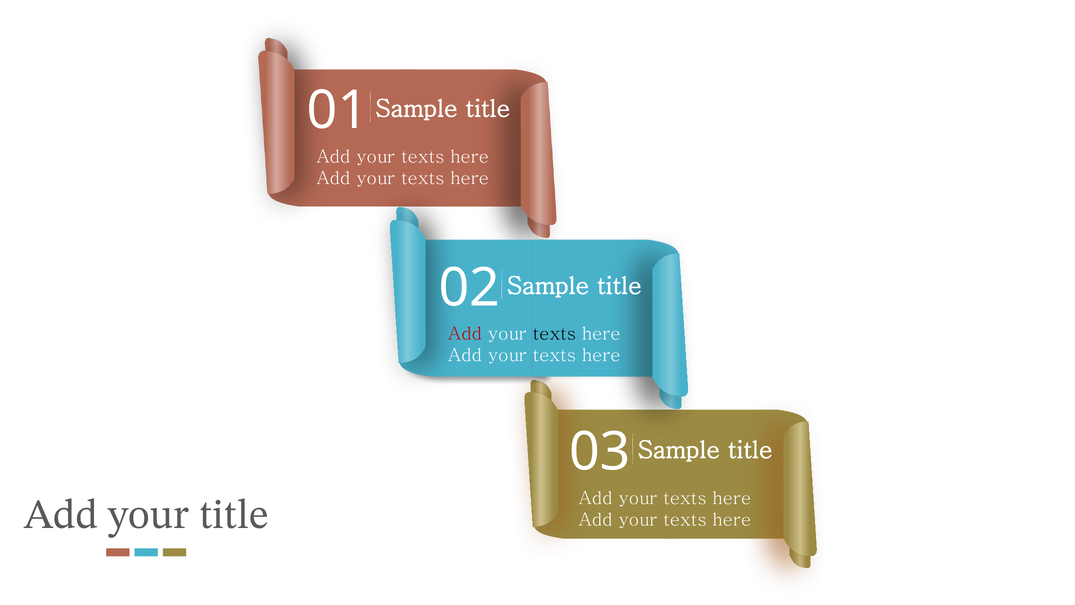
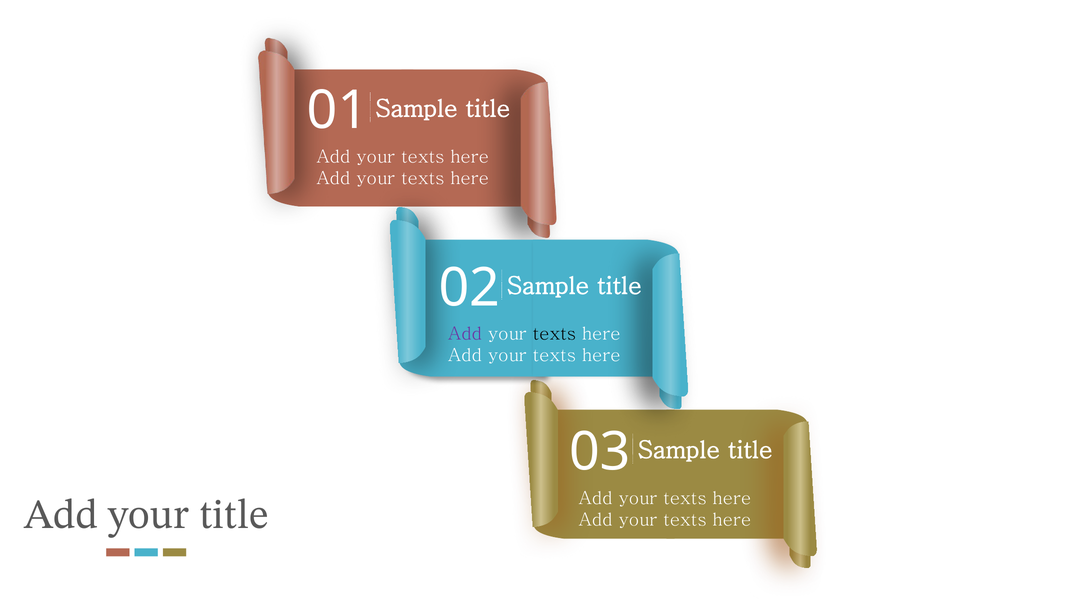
Add colour: red -> purple (465, 334)
